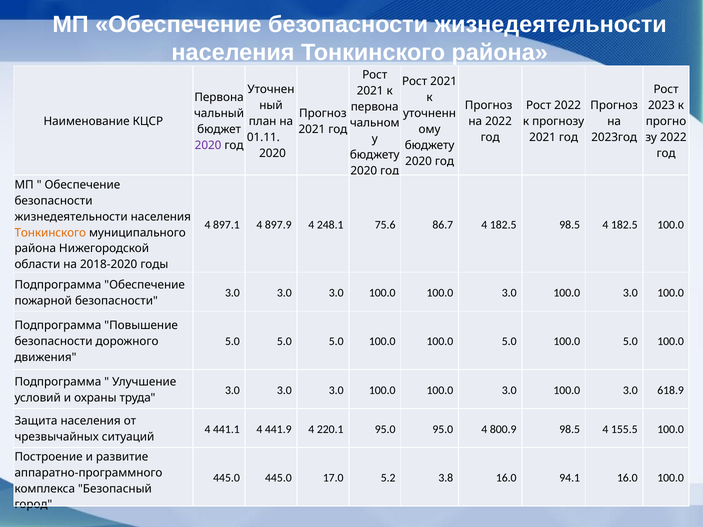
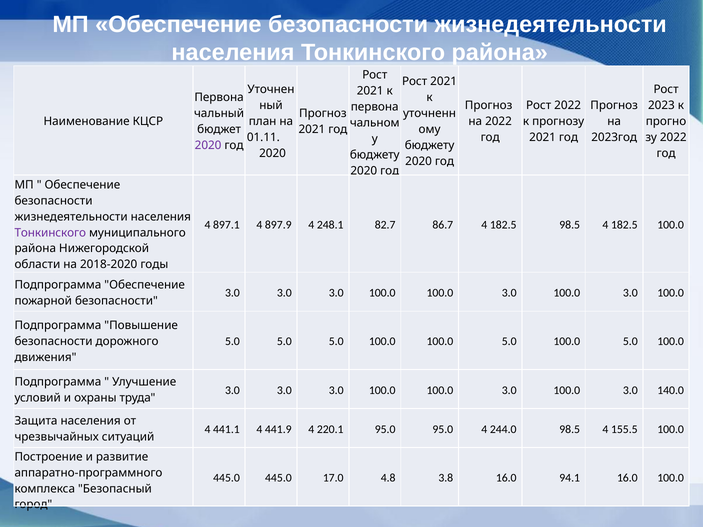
75.6: 75.6 -> 82.7 (385, 225)
Тонкинского colour: orange -> purple (50, 233)
618.9: 618.9 -> 140.0 (671, 390)
800.9: 800.9 -> 244.0 (503, 429)
5.2: 5.2 -> 4.8 (388, 478)
